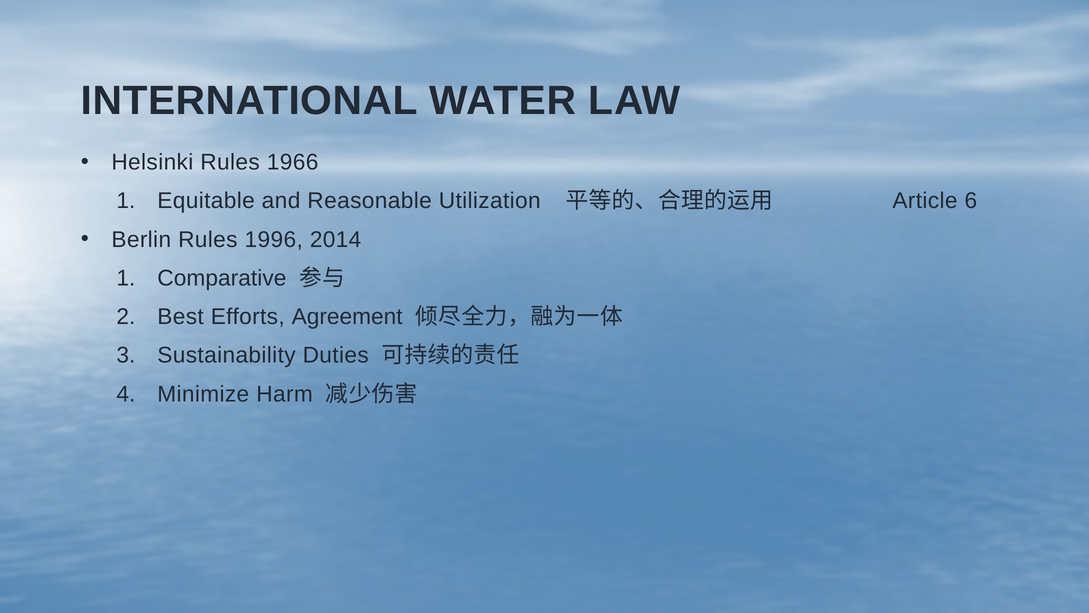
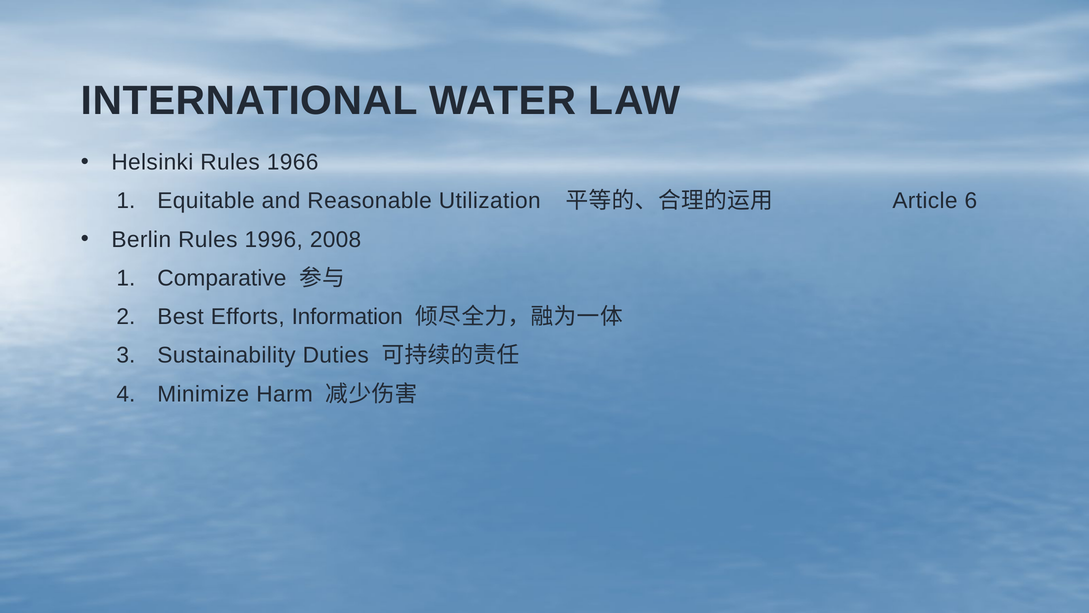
2014: 2014 -> 2008 (336, 239)
Agreement: Agreement -> Information (347, 317)
